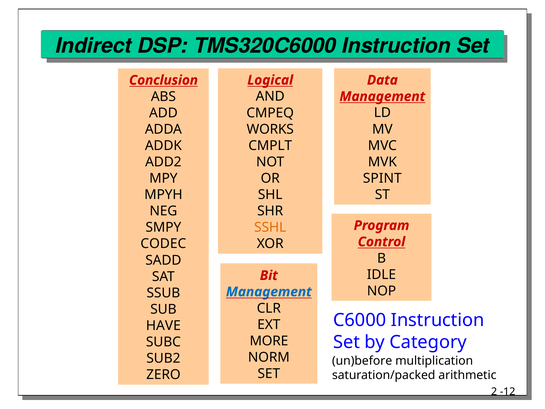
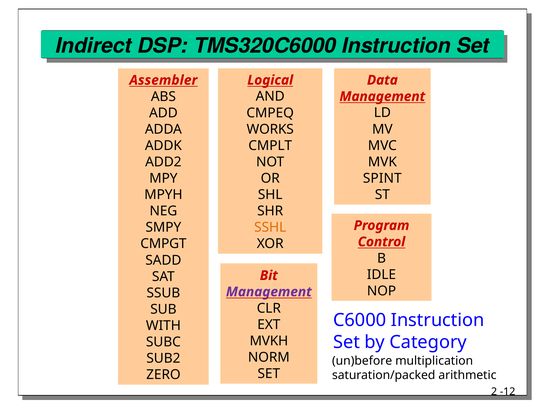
Conclusion: Conclusion -> Assembler (163, 80)
CODEC: CODEC -> CMPGT (163, 244)
Management colour: blue -> purple (269, 292)
HAVE: HAVE -> WITH (163, 325)
MORE: MORE -> MVKH (269, 341)
